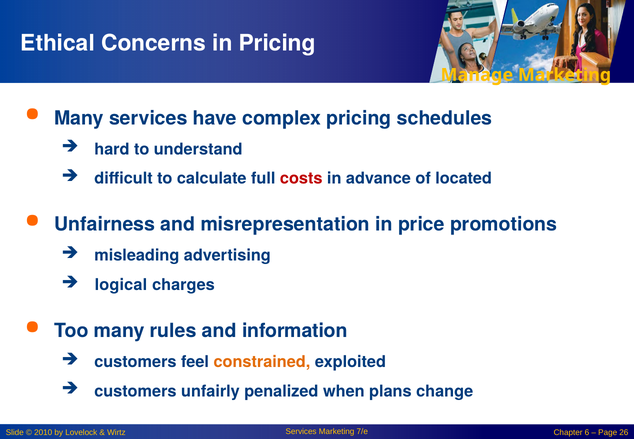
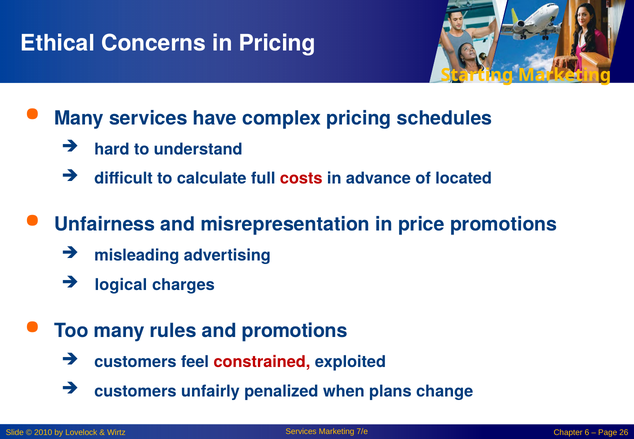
Manage: Manage -> Starting (477, 75)
and information: information -> promotions (295, 331)
constrained colour: orange -> red (262, 362)
